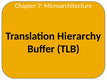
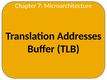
Hierarchy: Hierarchy -> Addresses (79, 36)
